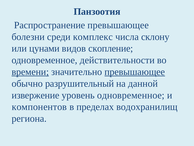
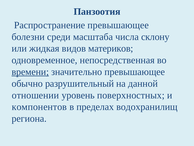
комплекс: комплекс -> масштаба (93, 37)
цунами: цунами -> жидкая (44, 48)
скопление: скопление -> материков (111, 48)
действительности: действительности -> непосредственная (117, 60)
превышающее underline: present -> none (135, 72)
извержение: извержение -> отношении (35, 95)
уровень одновременное: одновременное -> поверхностных (131, 95)
